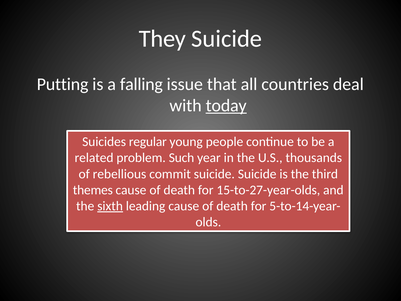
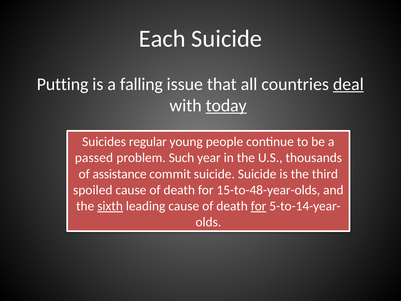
They: They -> Each (162, 39)
deal underline: none -> present (348, 84)
related: related -> passed (94, 158)
rebellious: rebellious -> assistance (120, 174)
themes: themes -> spoiled (93, 190)
15-to-27-year-olds: 15-to-27-year-olds -> 15-to-48-year-olds (268, 190)
for underline: none -> present (259, 206)
